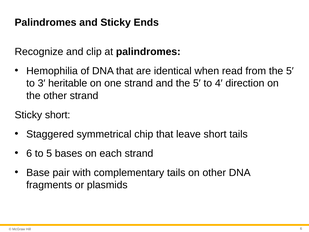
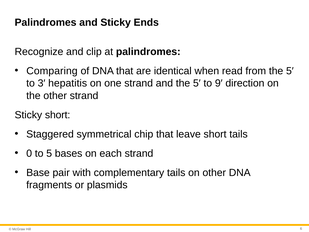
Hemophilia: Hemophilia -> Comparing (52, 71)
heritable: heritable -> hepatitis (68, 83)
4′: 4′ -> 9′ (219, 83)
6: 6 -> 0 (29, 153)
